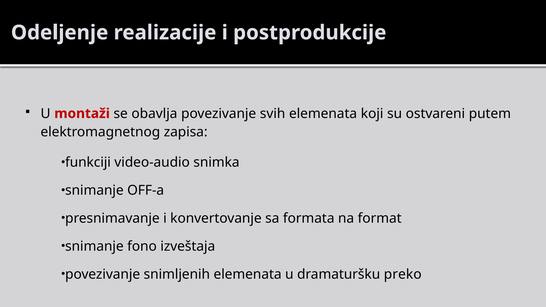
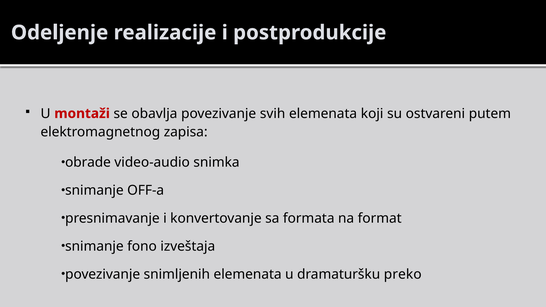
funkciji: funkciji -> obrade (88, 162)
